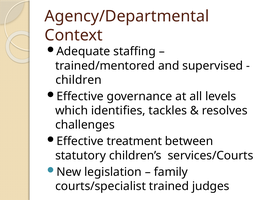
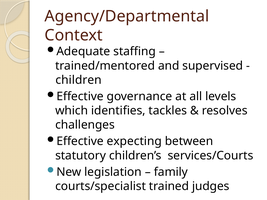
treatment: treatment -> expecting (134, 141)
